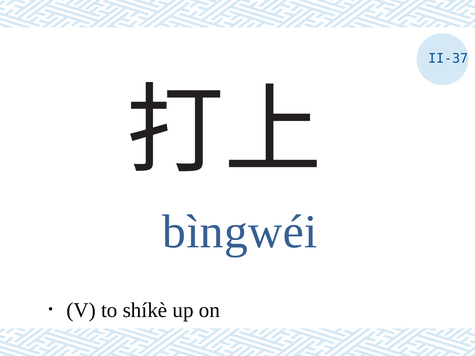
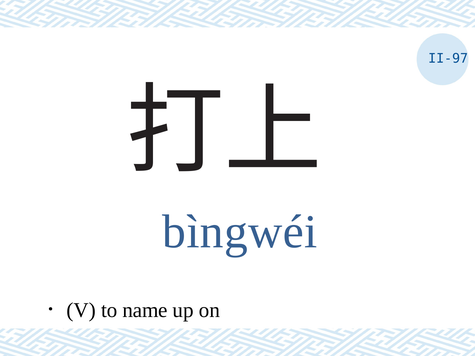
II-37: II-37 -> II-97 (448, 59)
shíkè: shíkè -> name (145, 311)
